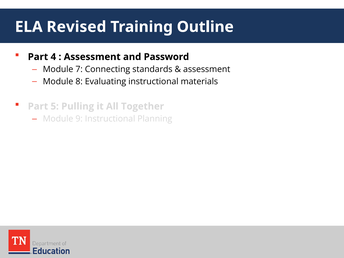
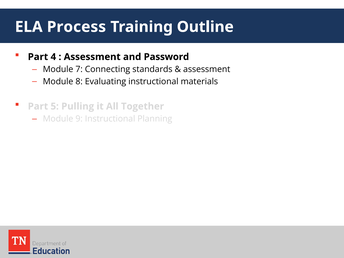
Revised: Revised -> Process (76, 27)
